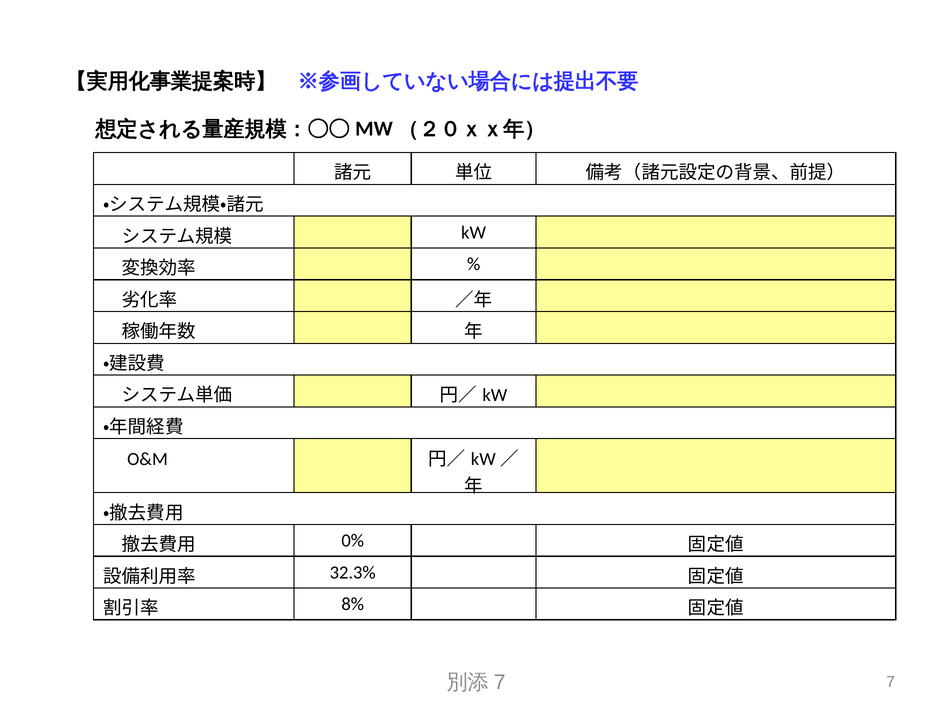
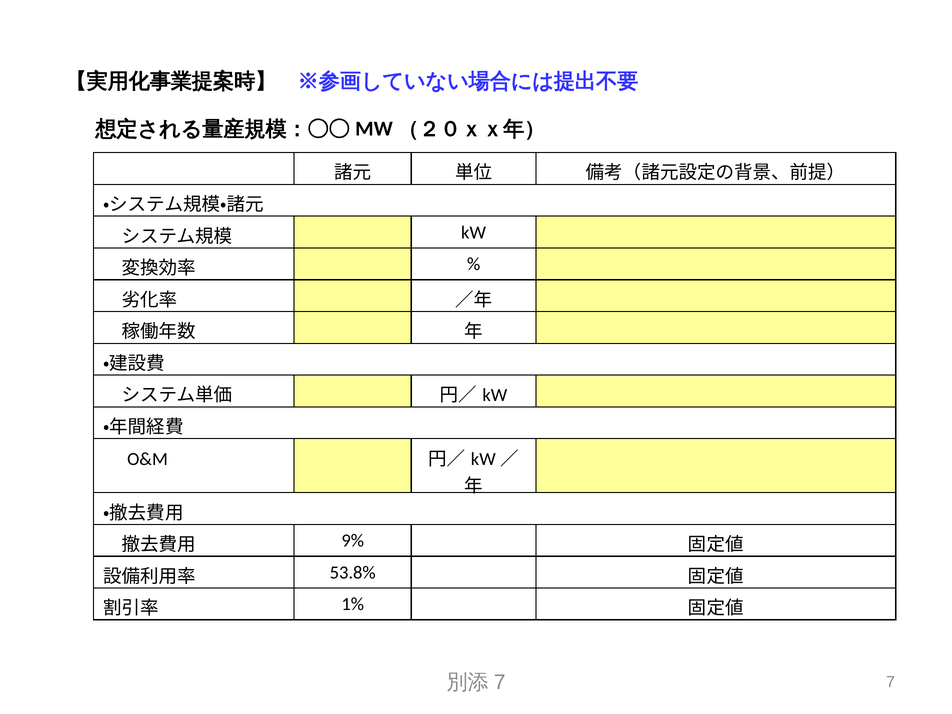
0%: 0% -> 9% (353, 541)
32.3%: 32.3% -> 53.8% (353, 573)
8%: 8% -> 1% (353, 604)
